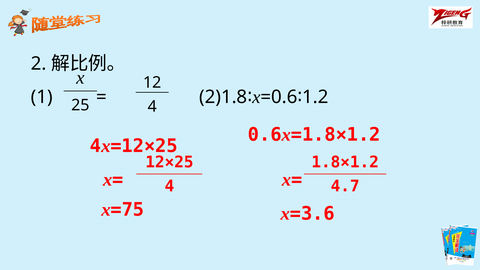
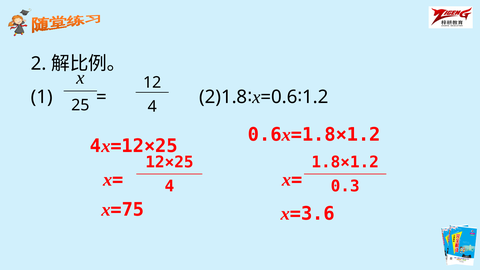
4.7: 4.7 -> 0.3 (345, 186)
